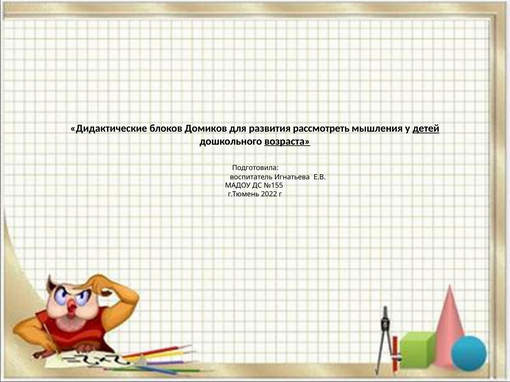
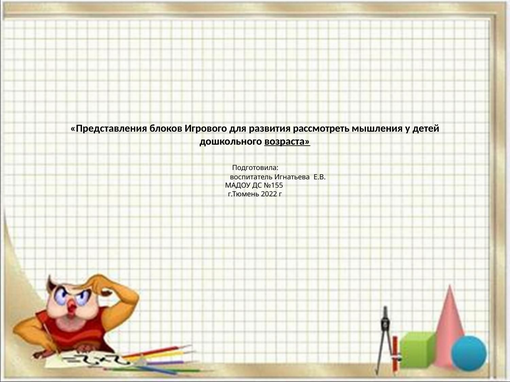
Дидактические: Дидактические -> Представления (109, 129)
Домиков: Домиков -> Игрового (206, 129)
детей underline: present -> none (426, 129)
